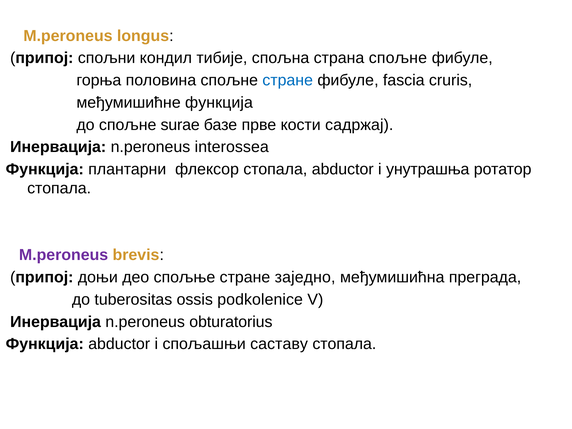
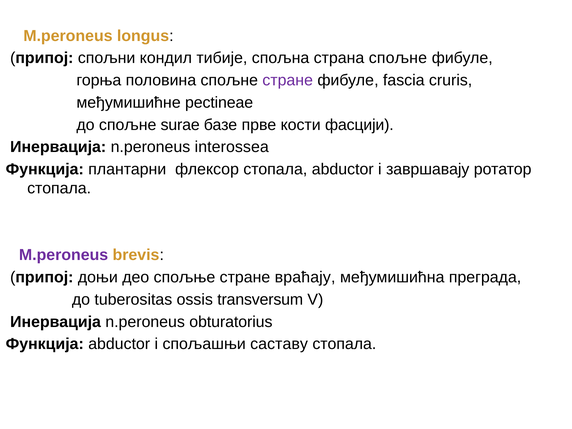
стране colour: blue -> purple (288, 80)
међумишићне функција: функција -> pectineae (219, 103)
садржај: садржај -> фaсцији (359, 125)
унутрашња: унутрашња -> завршавају (428, 169)
заједно: заједно -> враћaју (305, 277)
podkolenice: podkolenice -> transversum (260, 300)
